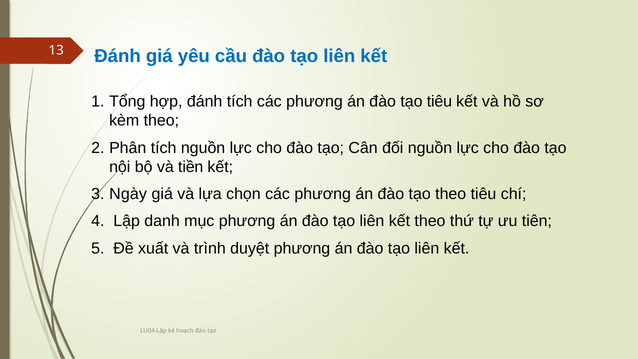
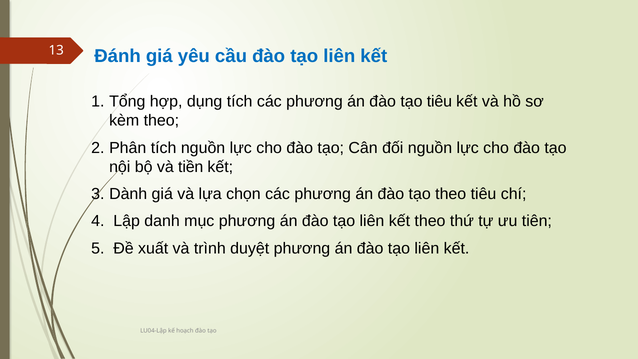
hợp đánh: đánh -> dụng (205, 101)
Ngày: Ngày -> Dành (128, 194)
